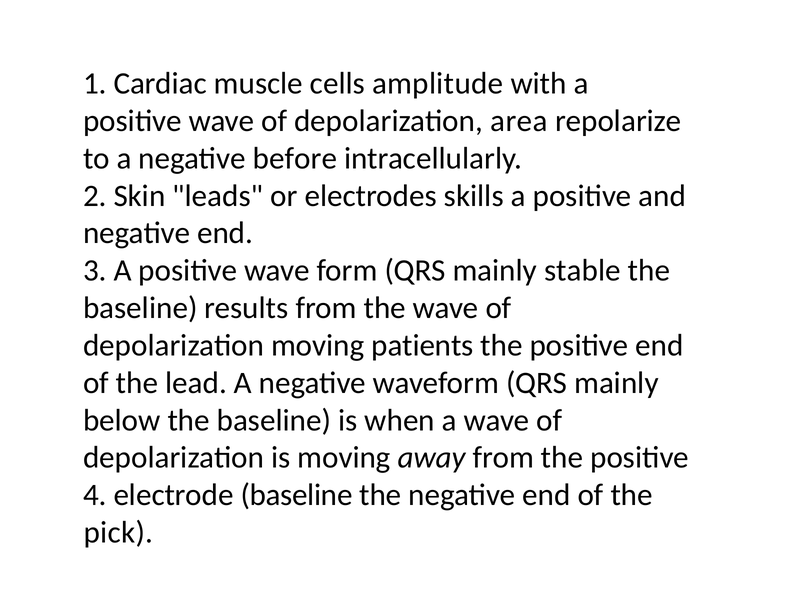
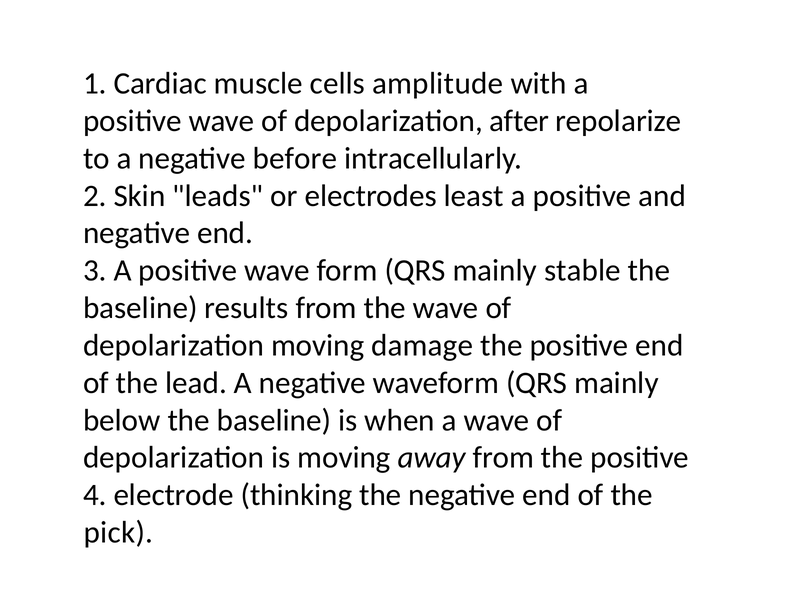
area: area -> after (519, 121)
skills: skills -> least (474, 196)
patients: patients -> damage (422, 345)
electrode baseline: baseline -> thinking (296, 495)
